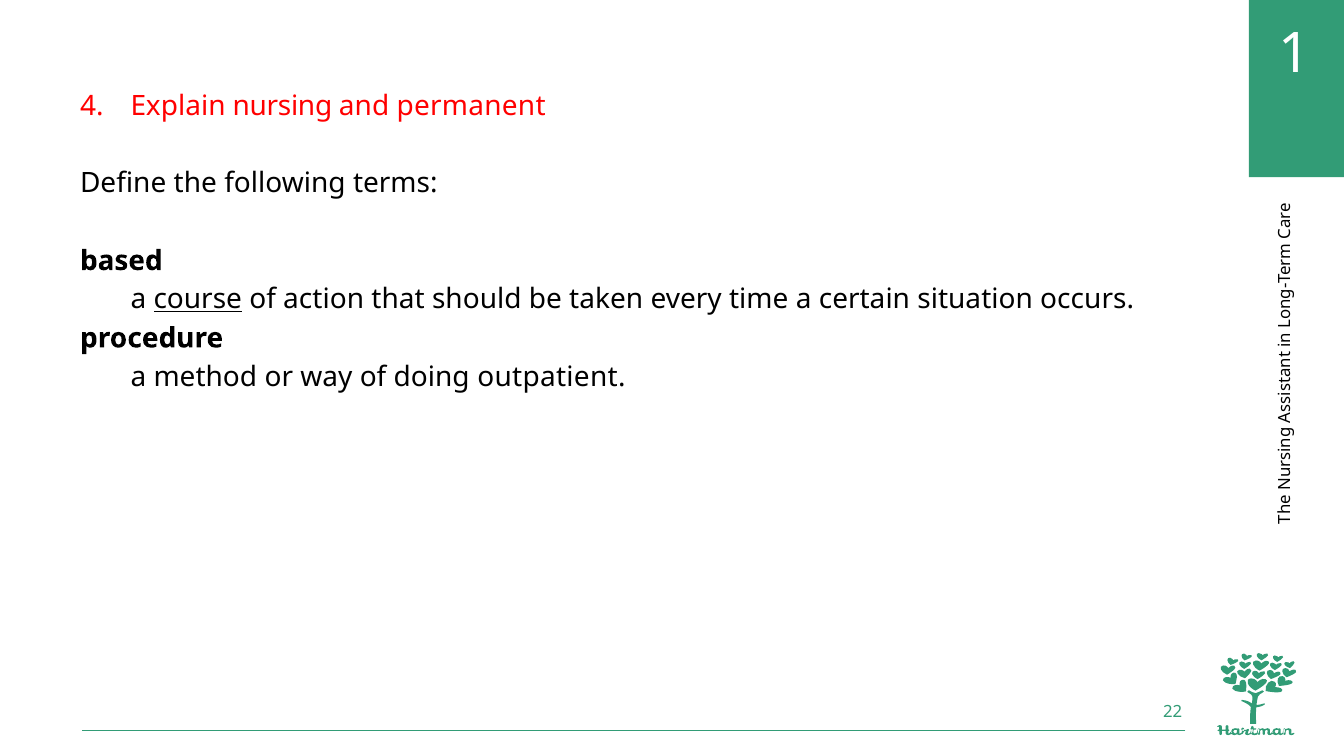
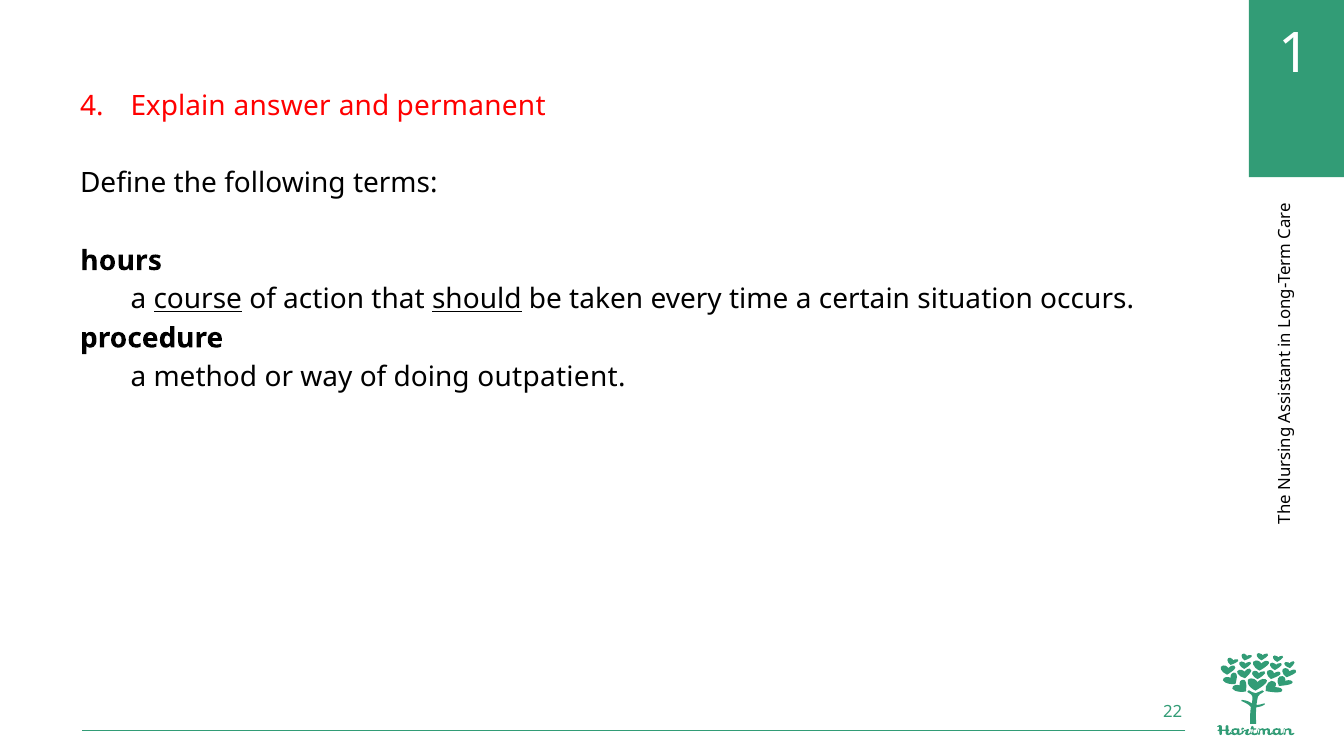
nursing: nursing -> answer (282, 106)
based: based -> hours (121, 261)
should underline: none -> present (477, 300)
